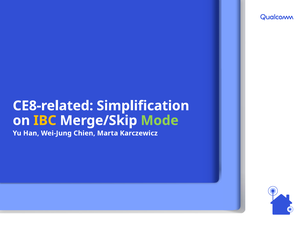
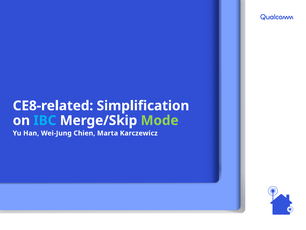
IBC colour: yellow -> light blue (45, 120)
